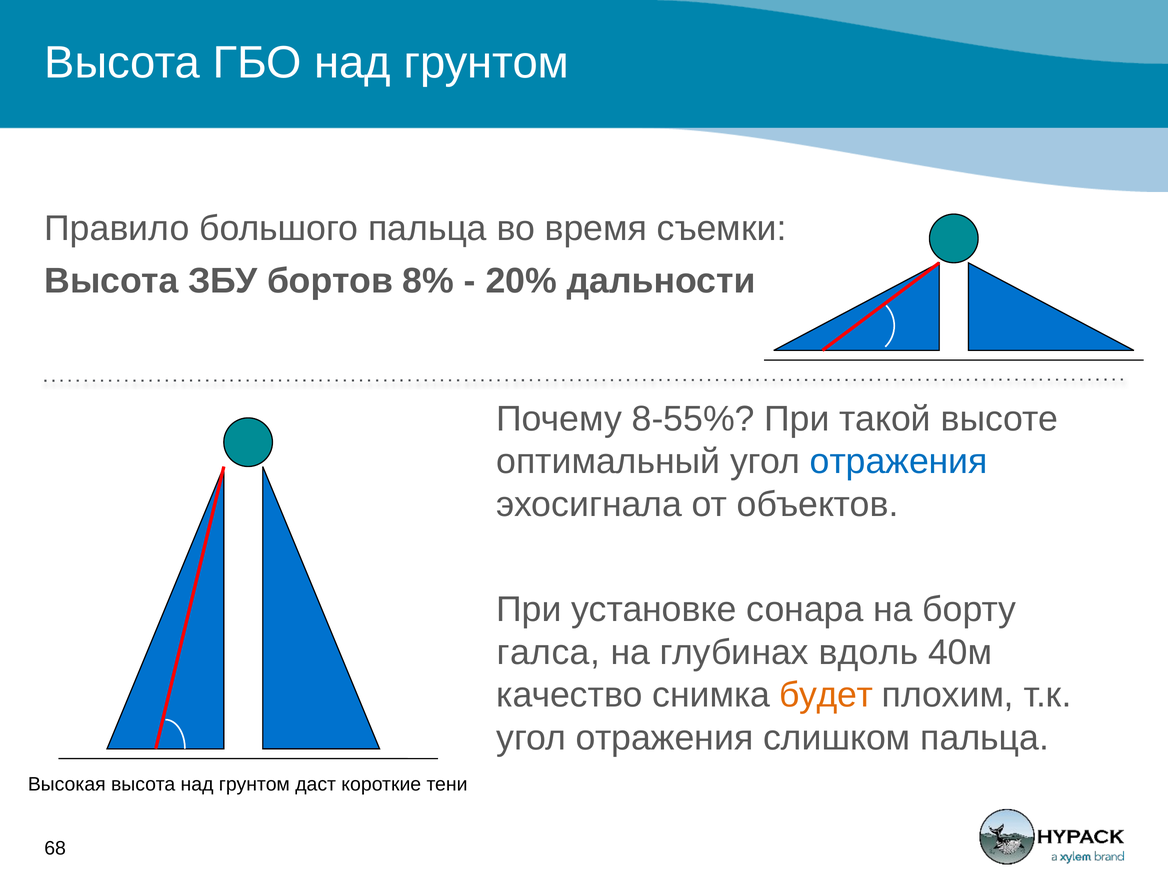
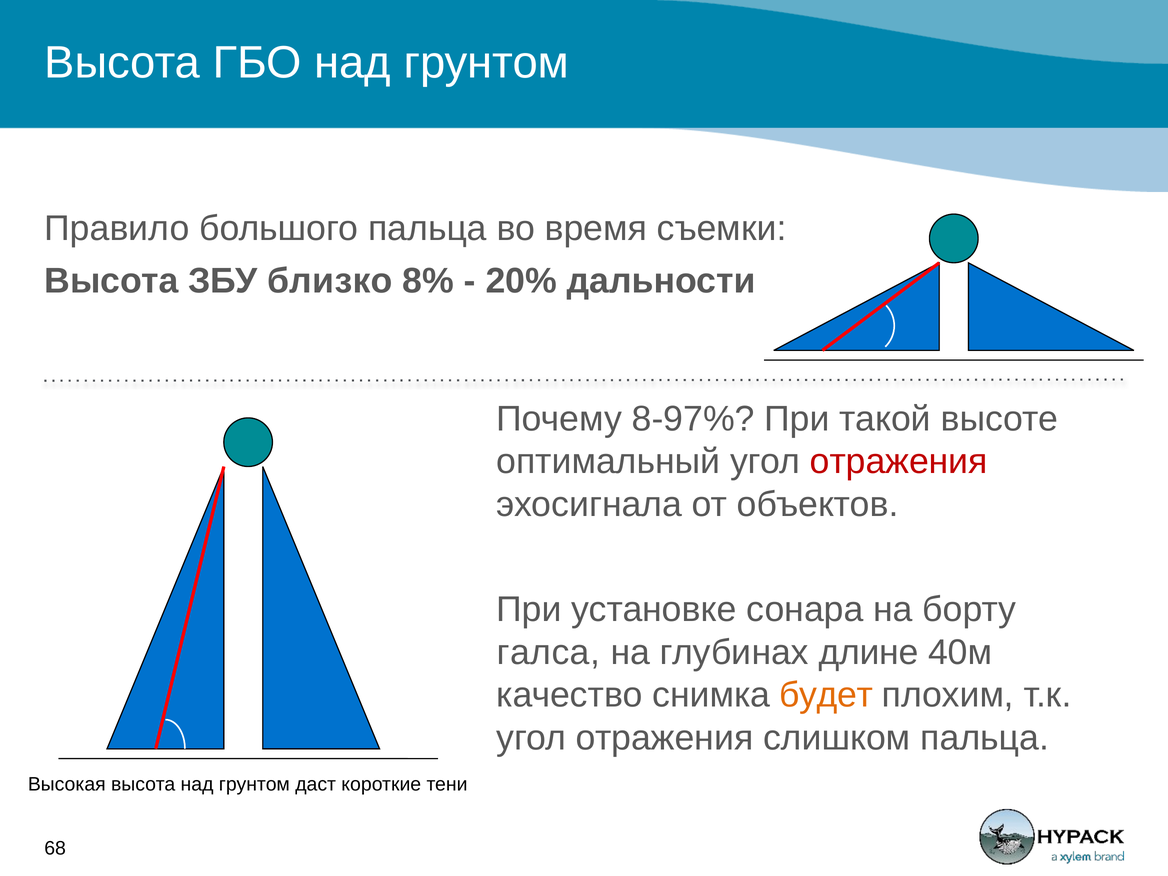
бортов: бортов -> близко (330, 281)
8-55%: 8-55% -> 8-97% (693, 419)
отражения colour: blue -> red (899, 462)
вдоль: вдоль -> длине (869, 652)
